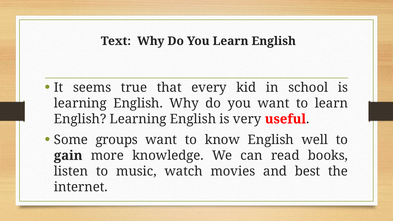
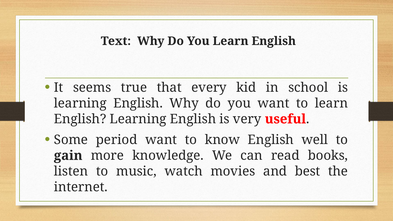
groups: groups -> period (117, 140)
